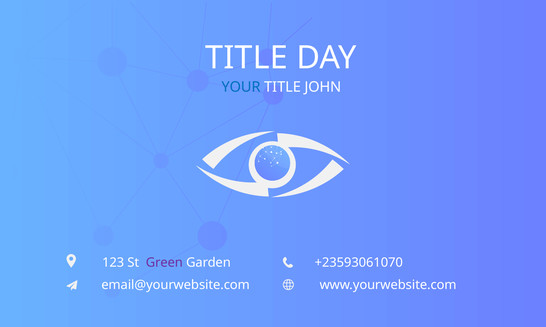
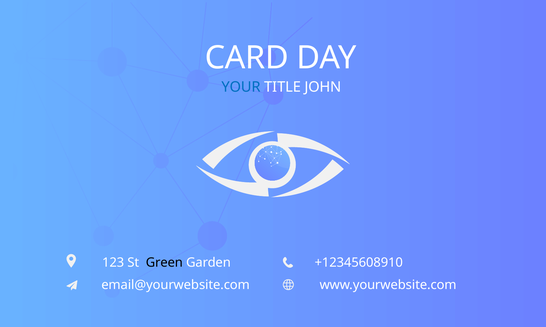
TITLE: TITLE -> CARD (247, 58)
Green colour: purple -> black (164, 263)
+23593061070: +23593061070 -> +12345608910 (359, 263)
